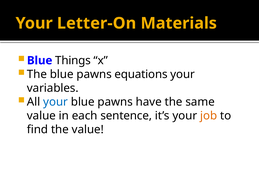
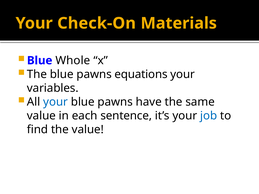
Letter-On: Letter-On -> Check-On (97, 23)
Things: Things -> Whole (73, 61)
job colour: orange -> blue (209, 116)
